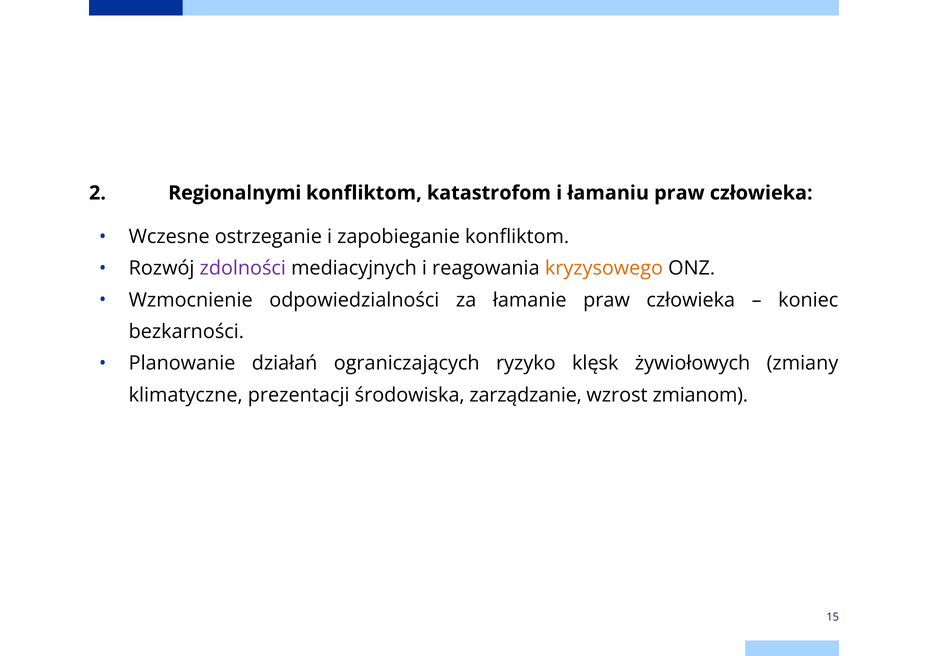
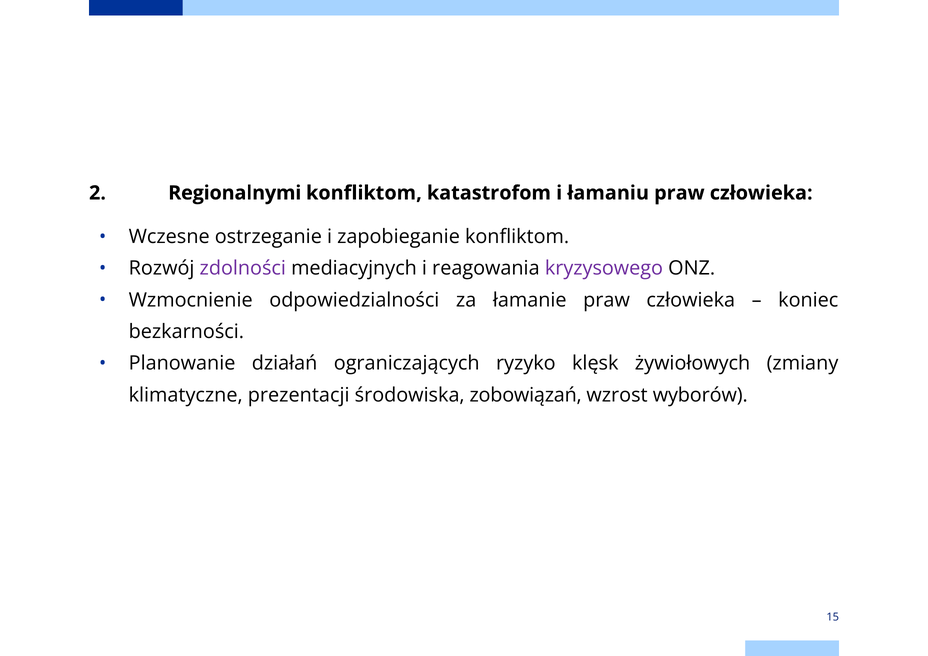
kryzysowego colour: orange -> purple (604, 268)
zarządzanie: zarządzanie -> zobowiązań (526, 395)
zmianom: zmianom -> wyborów (700, 395)
